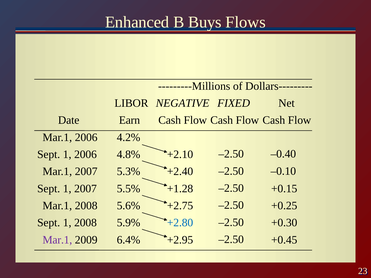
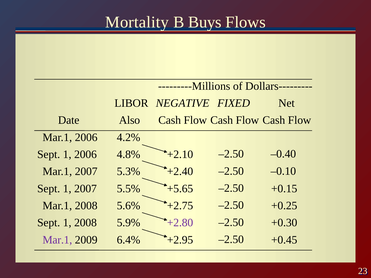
Enhanced: Enhanced -> Mortality (137, 22)
Earn: Earn -> Also (129, 120)
+1.28: +1.28 -> +5.65 (180, 189)
+2.80 colour: blue -> purple (180, 223)
